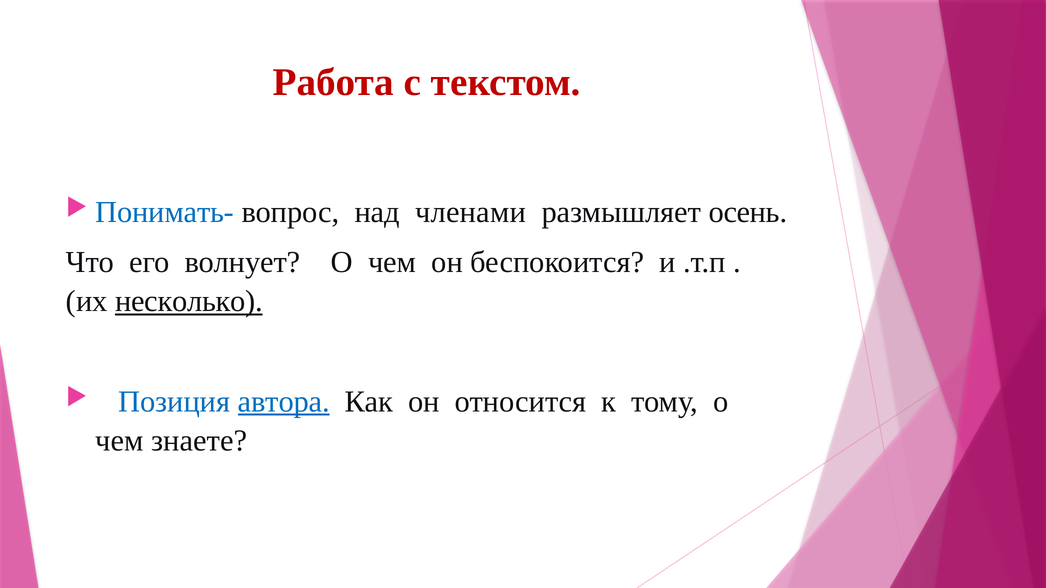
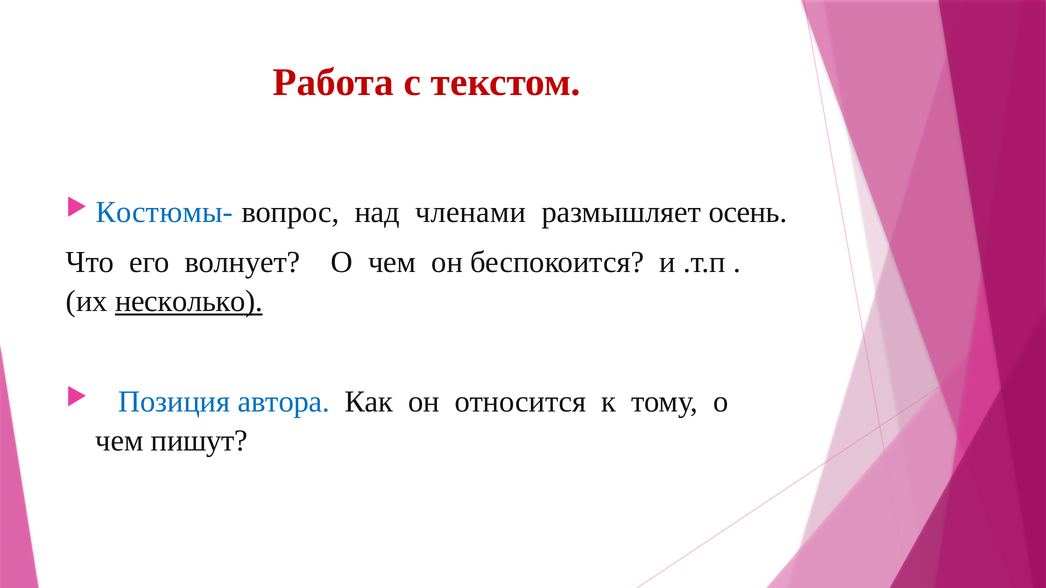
Понимать-: Понимать- -> Костюмы- (164, 212)
автора underline: present -> none (284, 402)
знаете: знаете -> пишут (199, 441)
